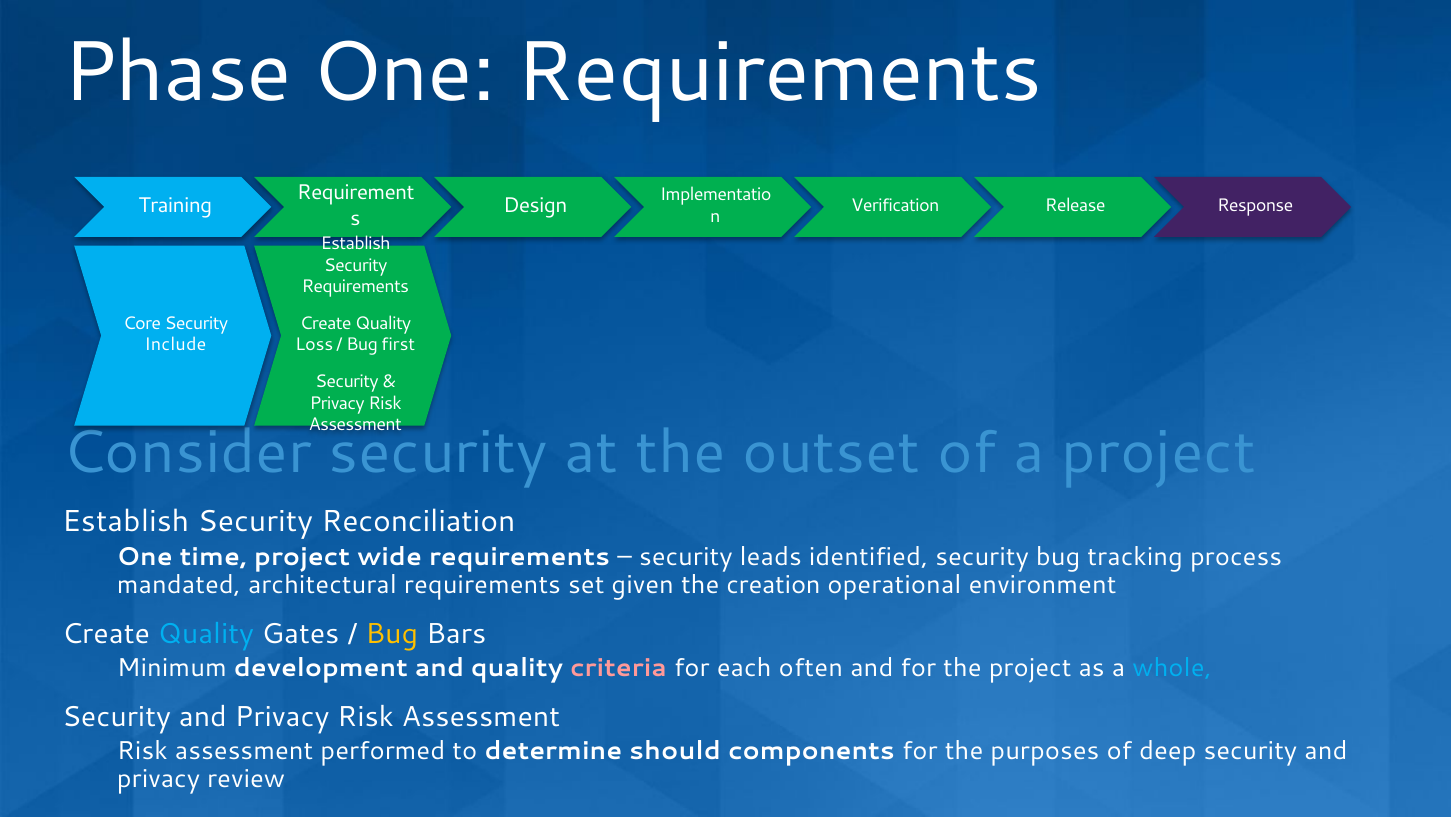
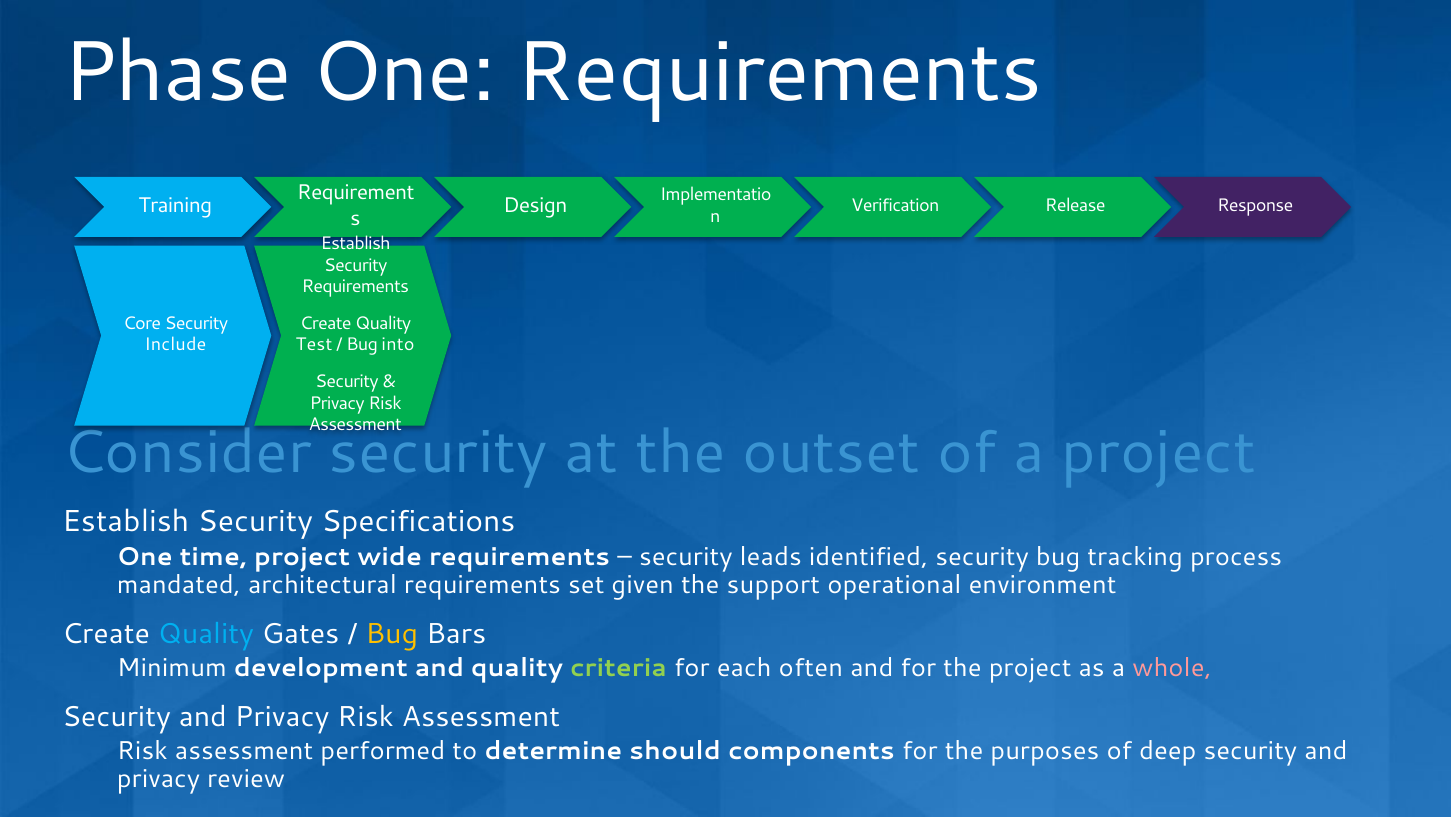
Loss: Loss -> Test (314, 345)
first: first -> into (398, 345)
Reconciliation: Reconciliation -> Specifications (418, 521)
creation: creation -> support (773, 584)
criteria colour: pink -> light green (618, 668)
whole colour: light blue -> pink (1172, 668)
